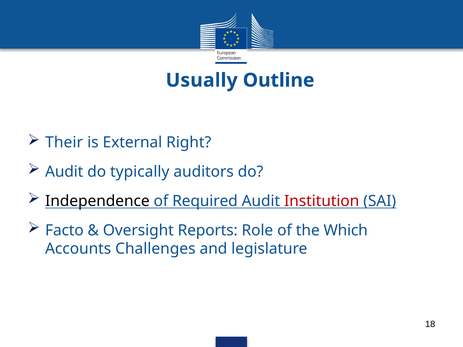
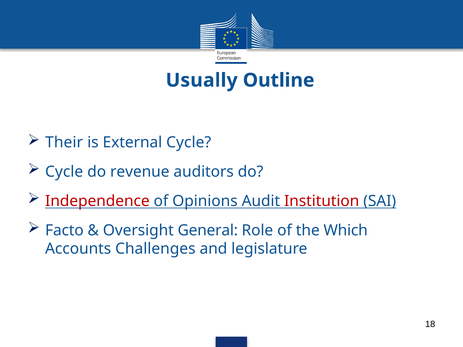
External Right: Right -> Cycle (189, 143)
Audit: Audit -> Cycle (64, 172)
typically: typically -> revenue (140, 172)
Independence colour: black -> red (97, 201)
Required: Required -> Opinions (205, 201)
Reports: Reports -> General (208, 230)
